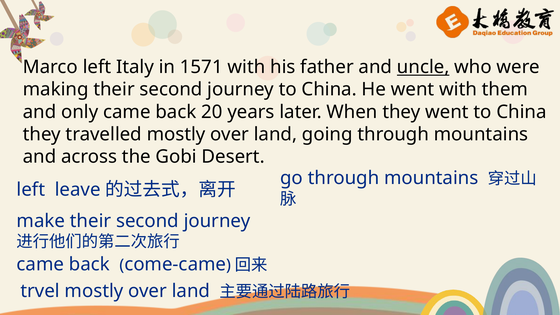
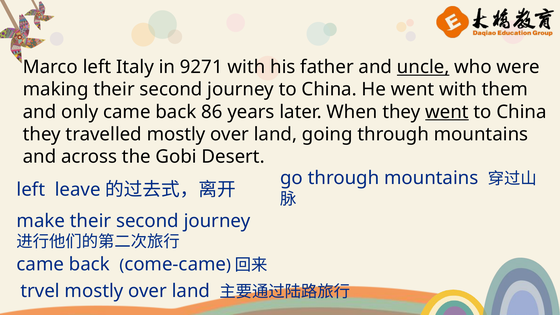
1571: 1571 -> 9271 (201, 67)
20: 20 -> 86 (212, 112)
went underline: none -> present (447, 112)
